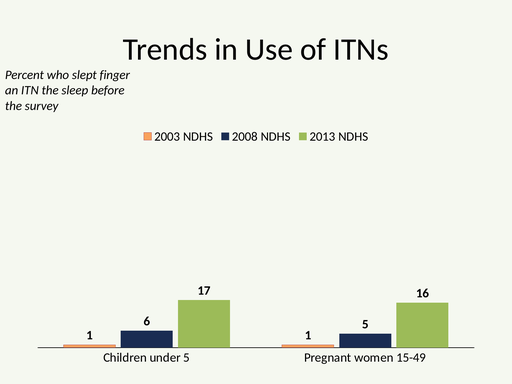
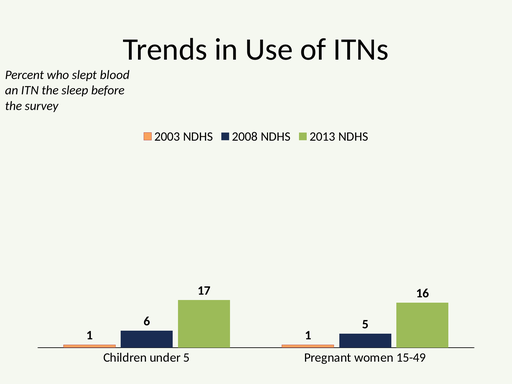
finger: finger -> blood (115, 75)
